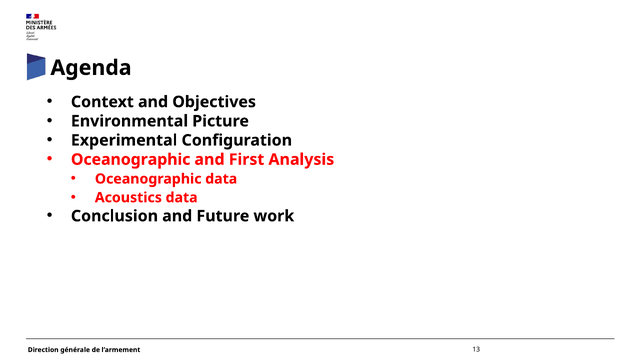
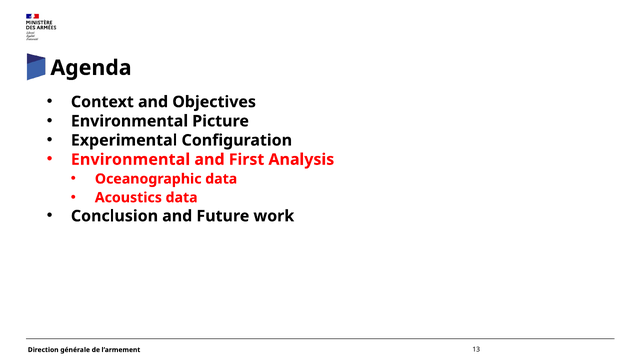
Oceanographic: Oceanographic -> Environmental (131, 160)
